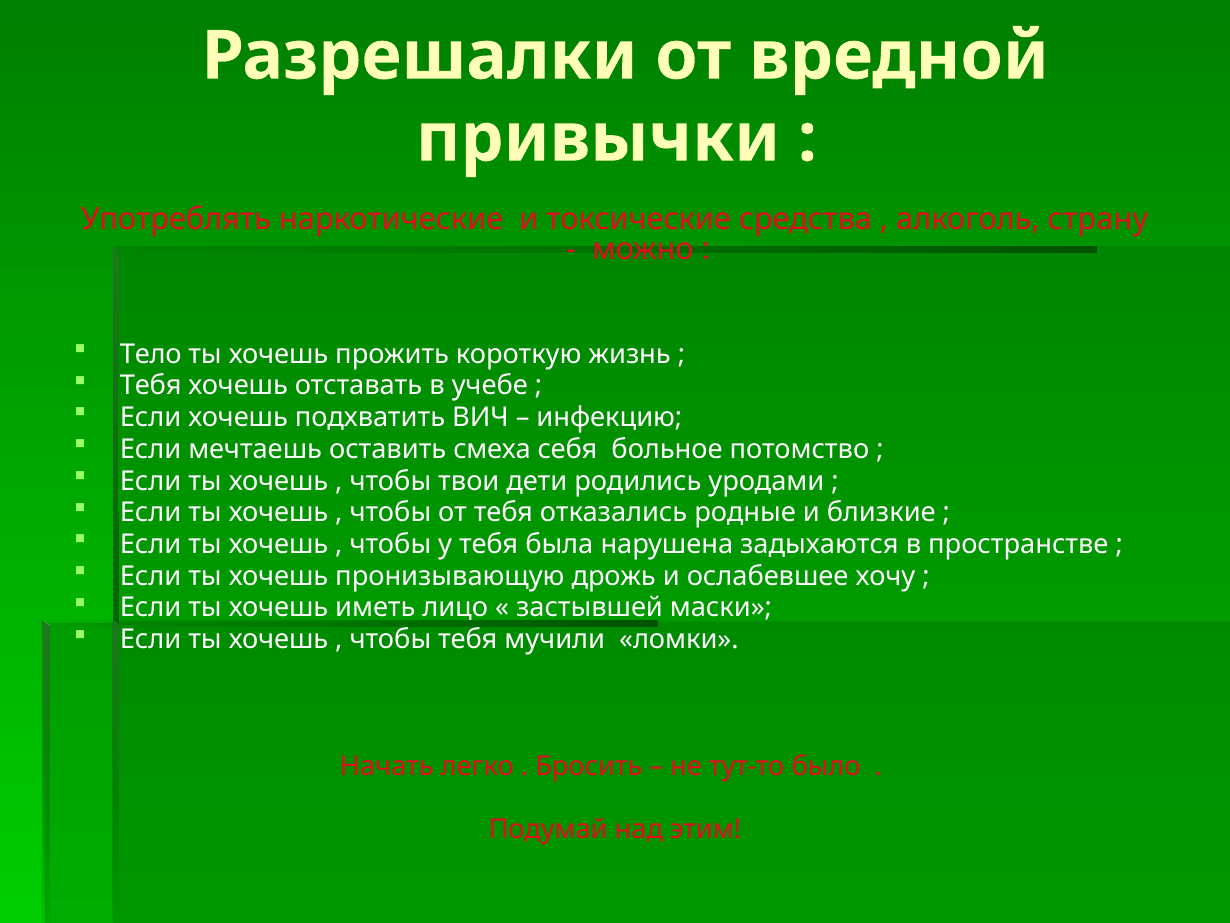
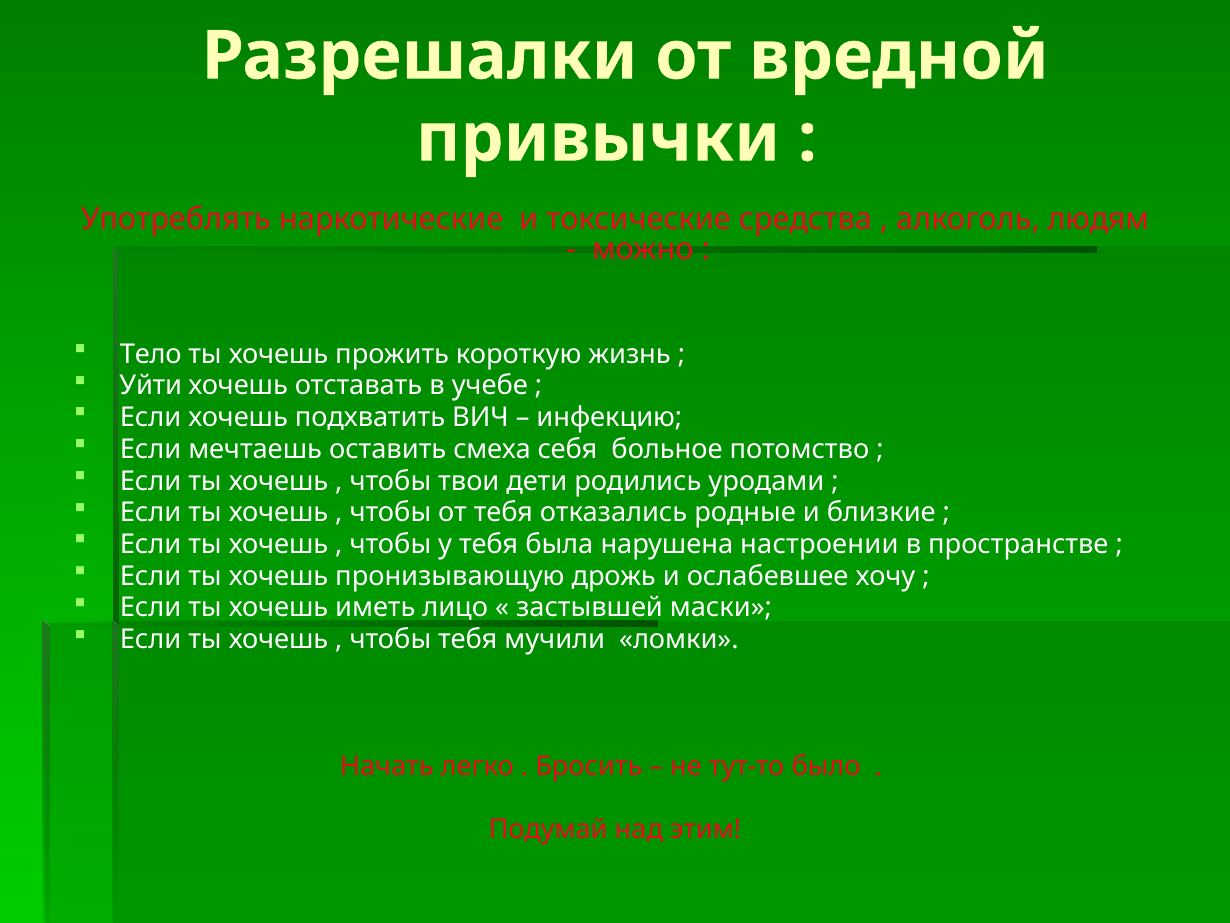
страну: страну -> людям (1098, 220)
Тебя: Тебя -> Уйти (151, 386)
задыхаются: задыхаются -> настроении (819, 544)
